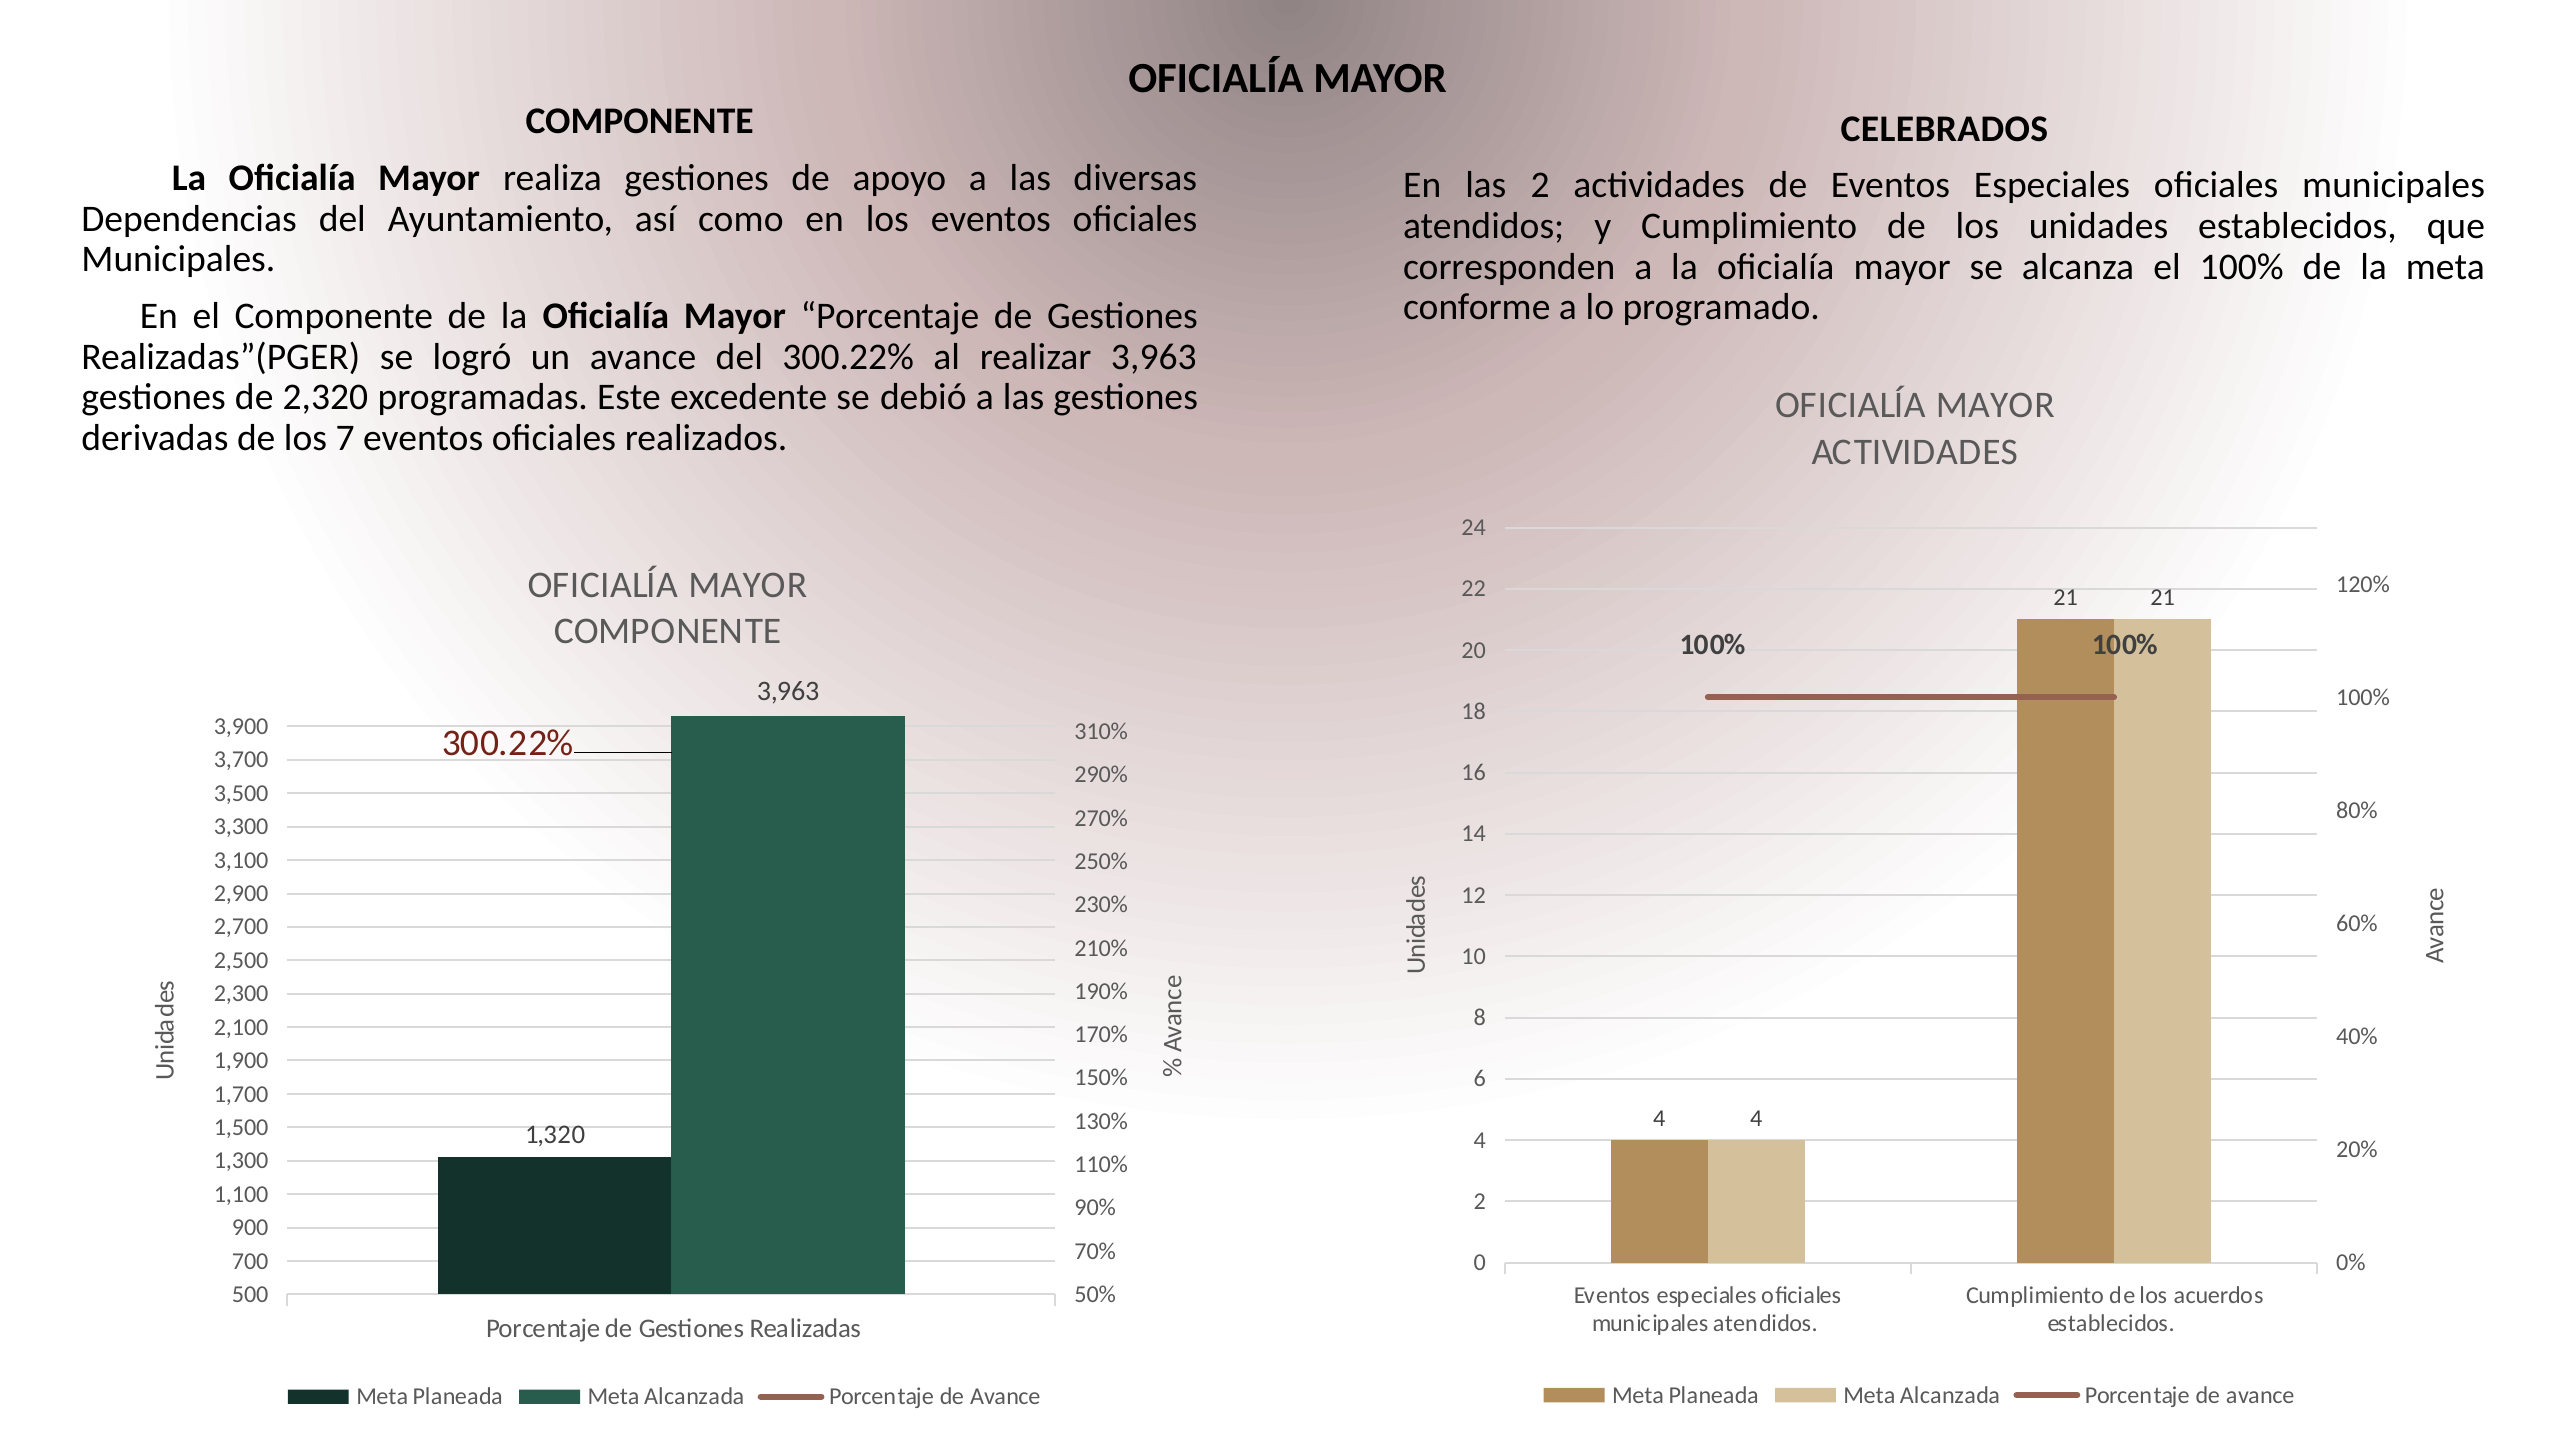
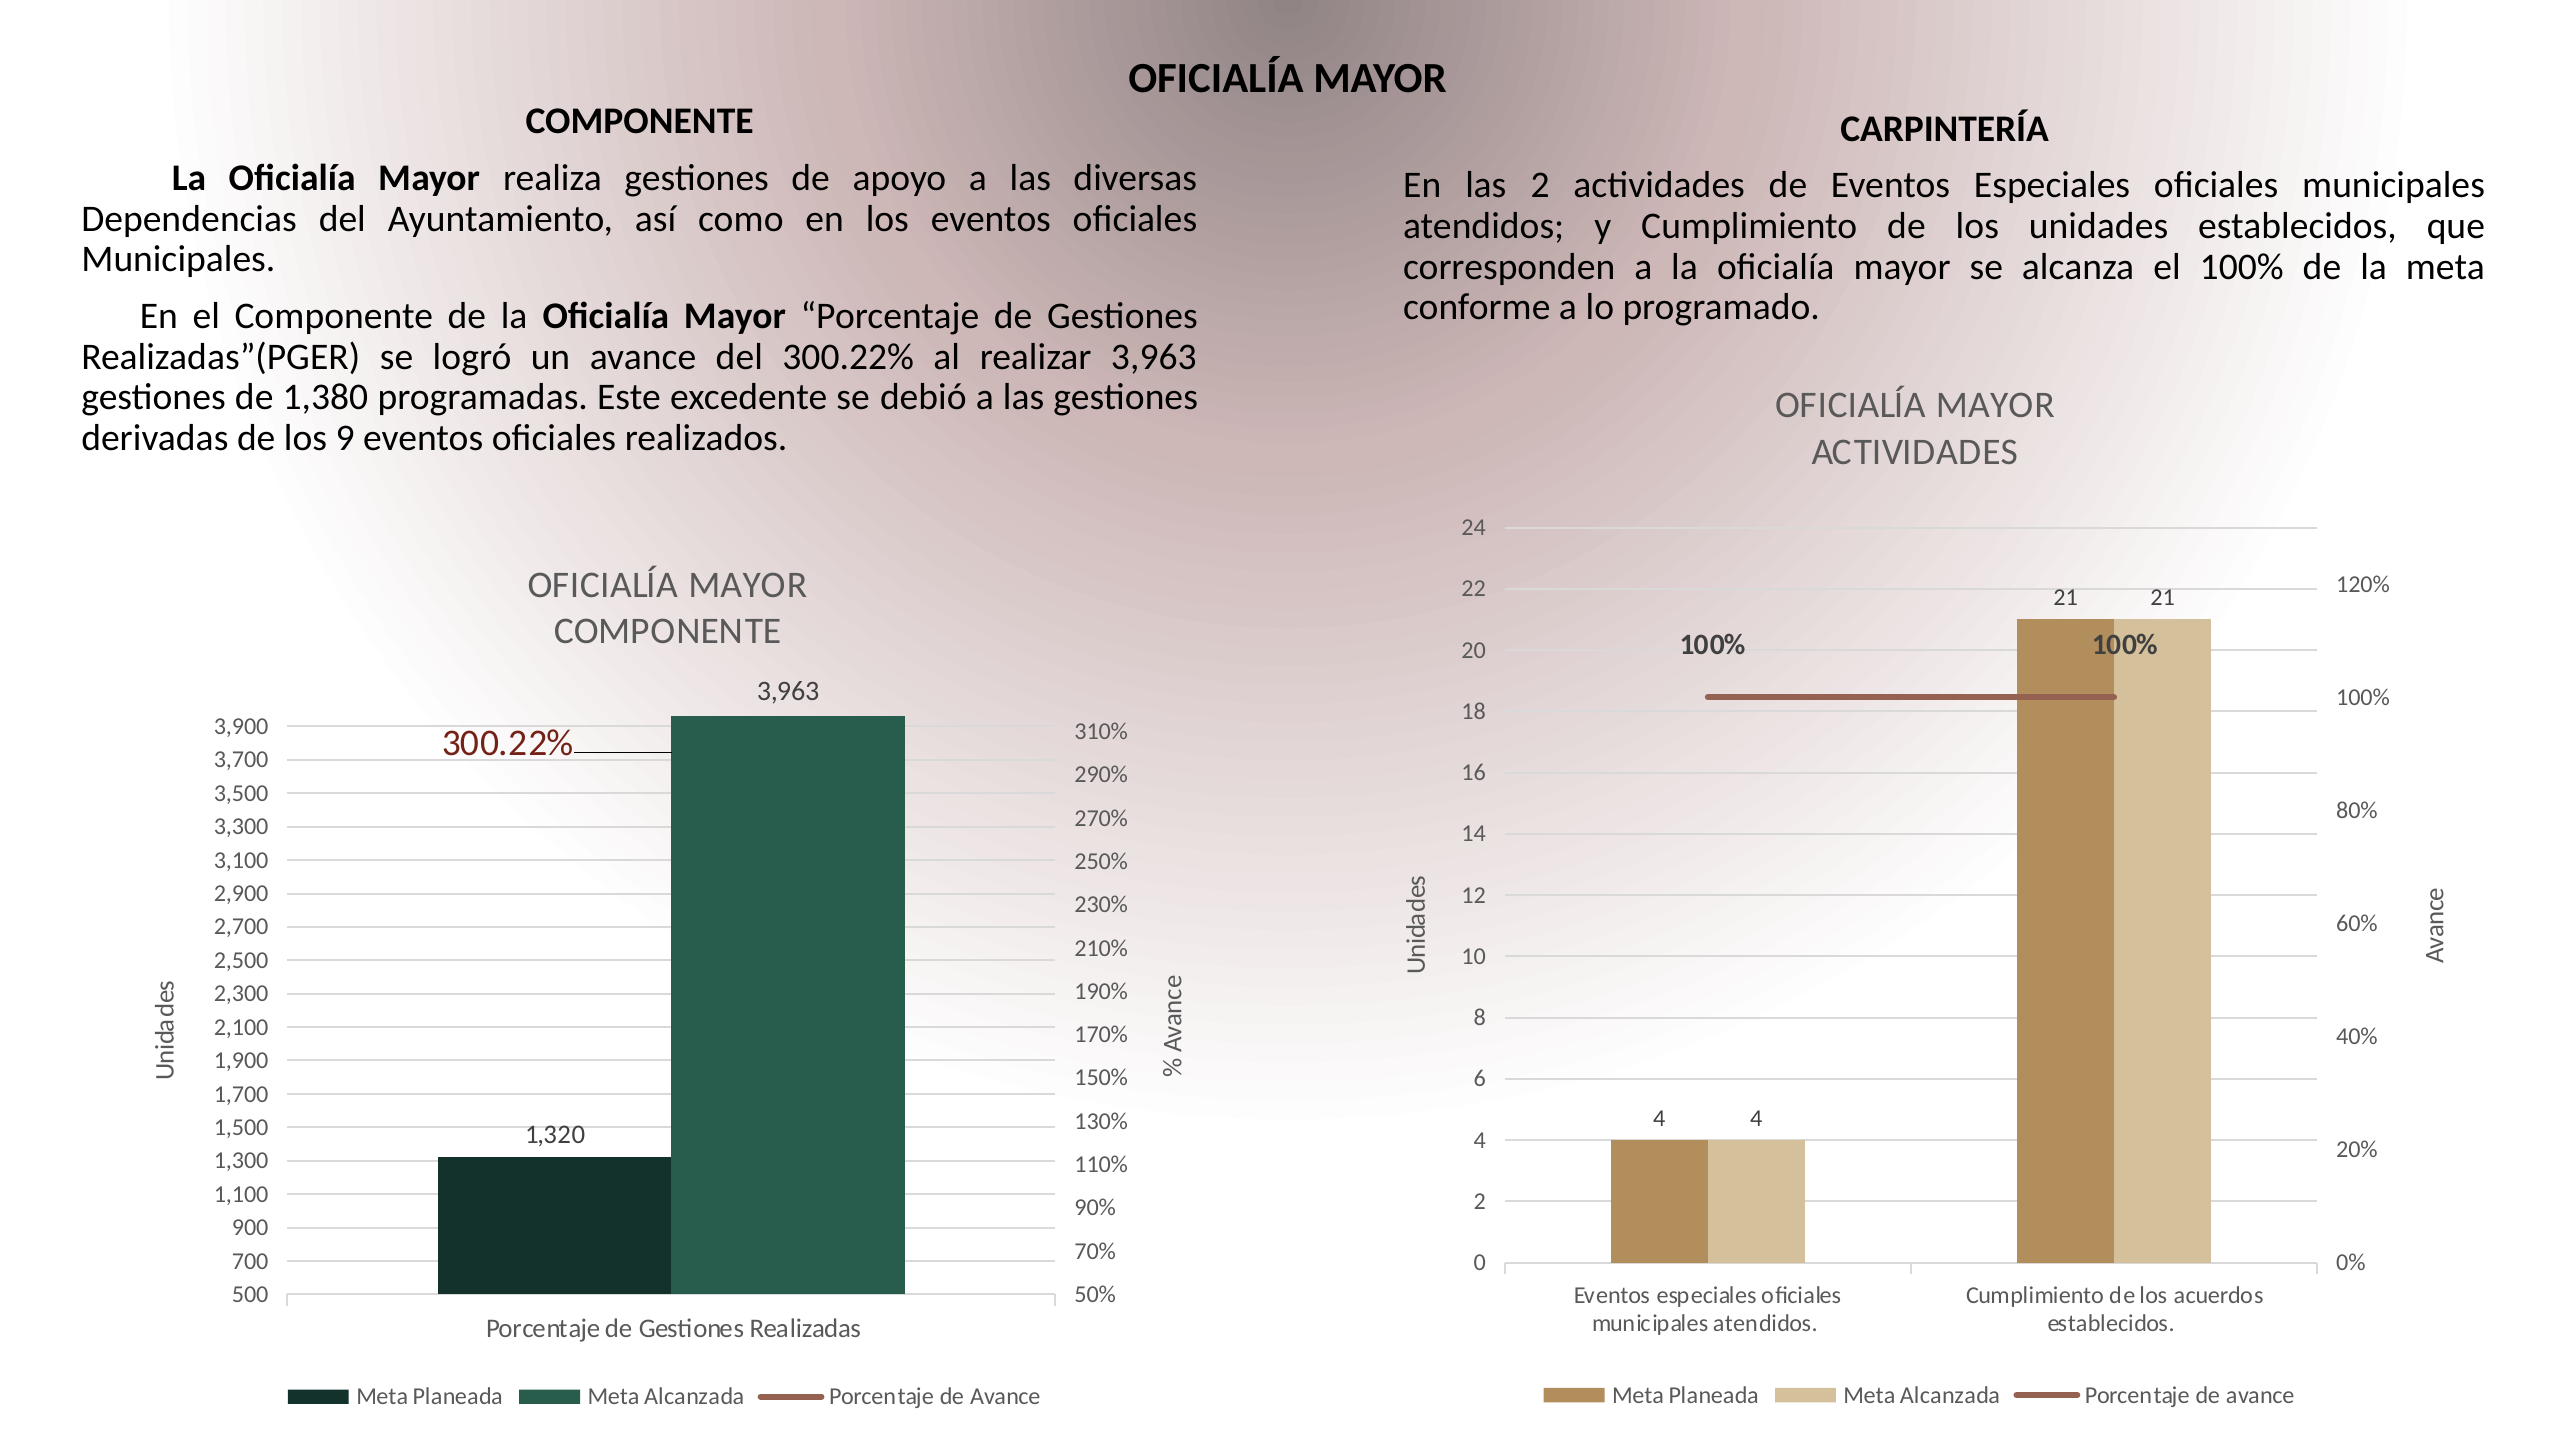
CELEBRADOS: CELEBRADOS -> CARPINTERÍA (1945, 129)
2,320: 2,320 -> 1,380 (325, 397)
7: 7 -> 9 (345, 438)
